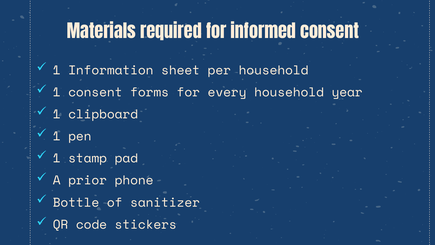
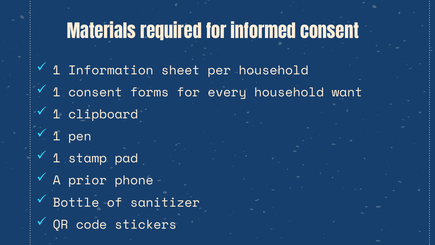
year: year -> want (347, 92)
